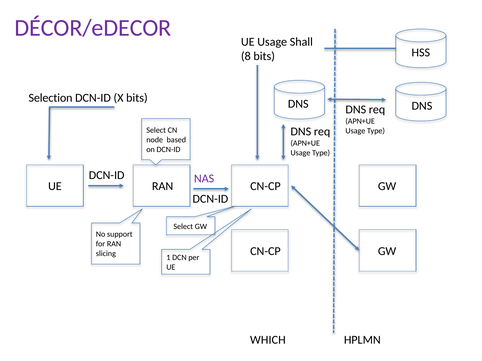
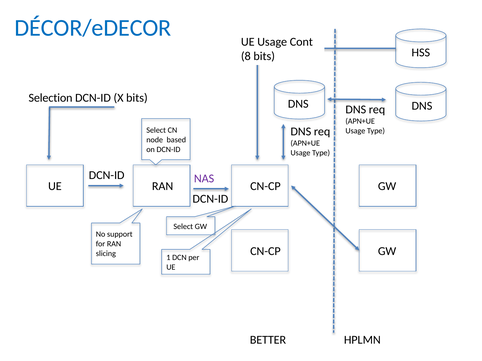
DÉCOR/eDECOR colour: purple -> blue (93, 28)
Shall: Shall -> Cont (301, 42)
WHICH: WHICH -> BETTER (268, 340)
